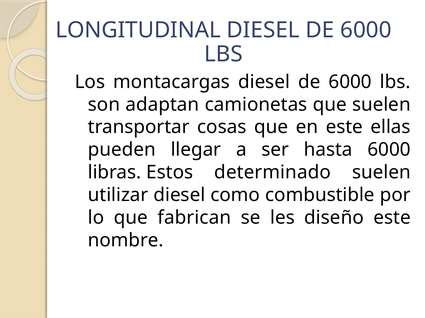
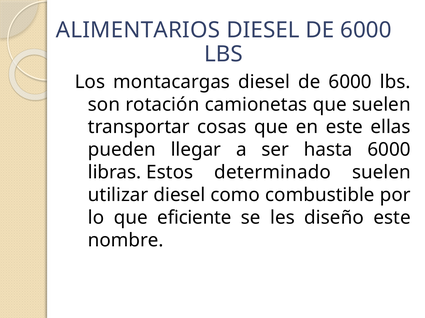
LONGITUDINAL: LONGITUDINAL -> ALIMENTARIOS (138, 30)
adaptan: adaptan -> rotación (162, 105)
fabrican: fabrican -> eficiente (194, 218)
